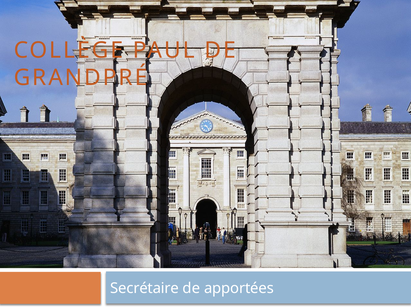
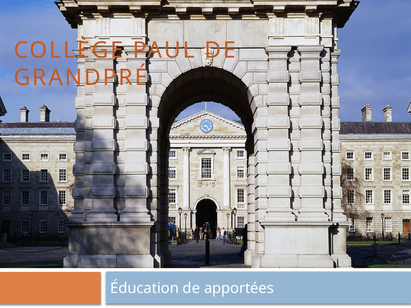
Secrétaire: Secrétaire -> Éducation (145, 288)
